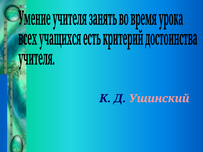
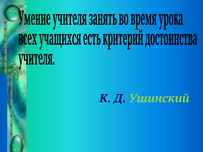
Ушинский colour: pink -> light green (159, 99)
